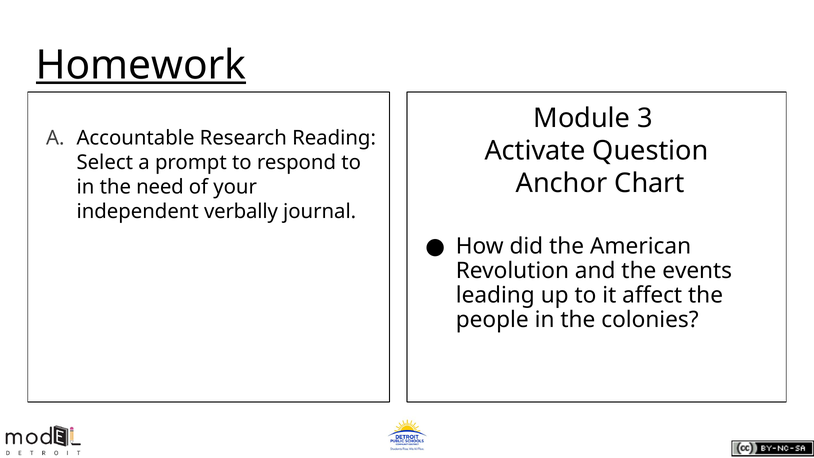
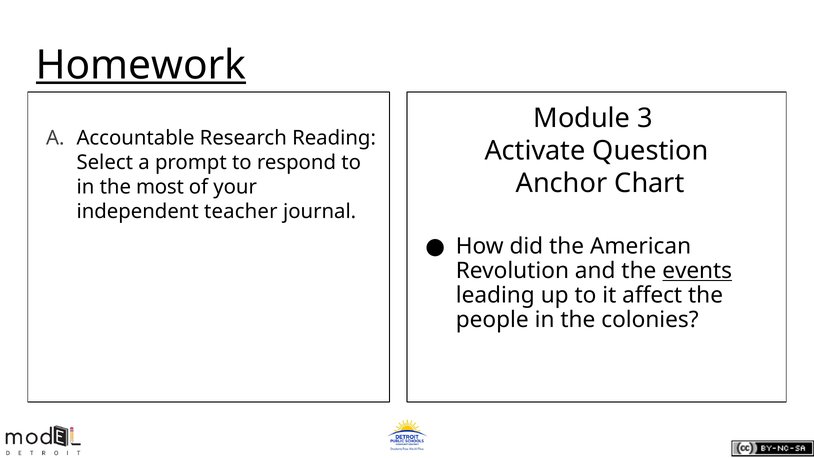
need: need -> most (160, 187)
verbally: verbally -> teacher (241, 211)
events underline: none -> present (697, 271)
